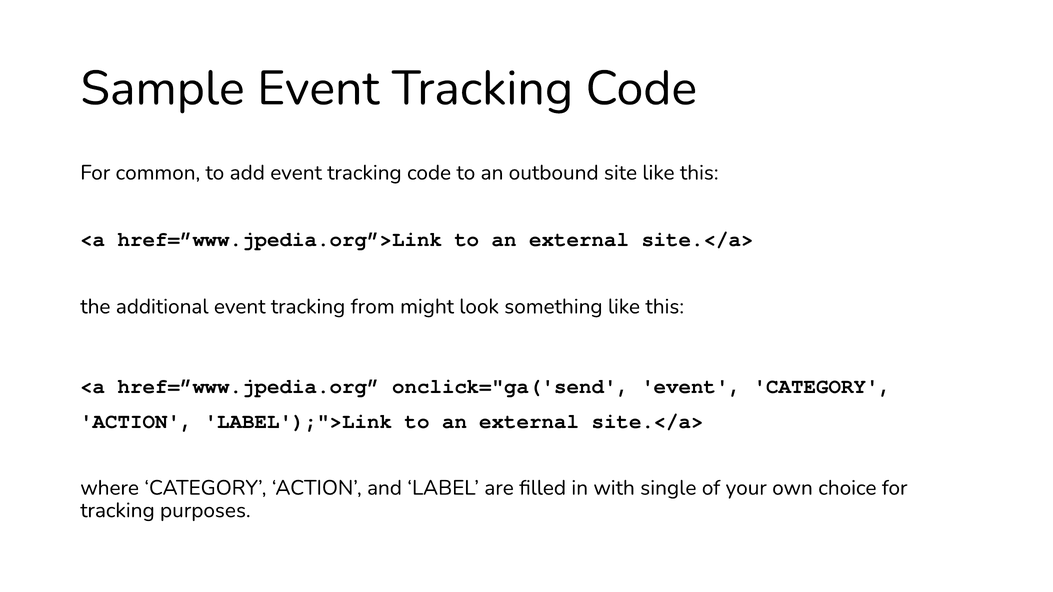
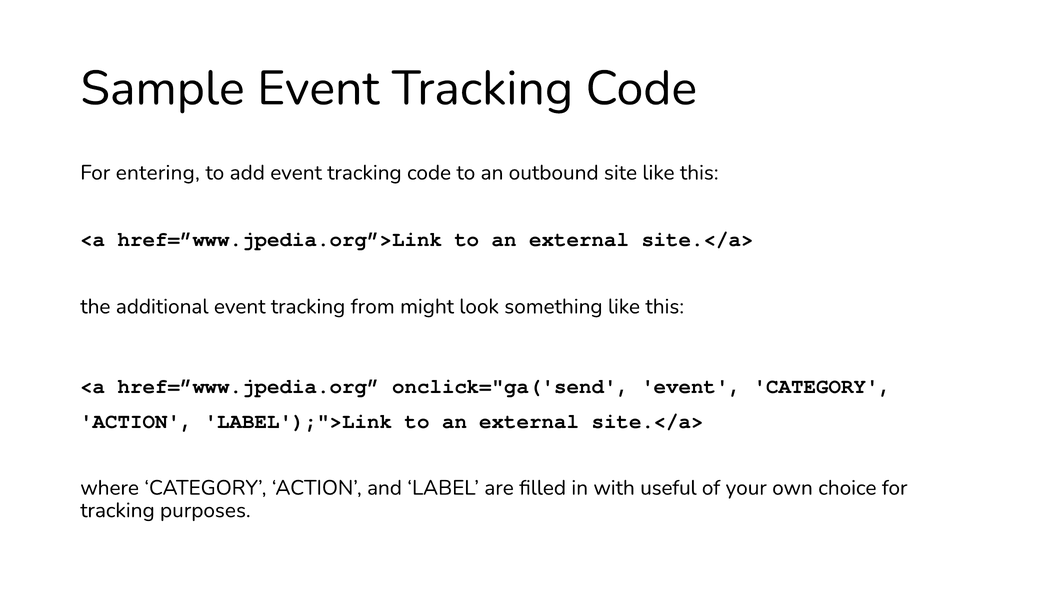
common: common -> entering (158, 173)
single: single -> useful (668, 488)
